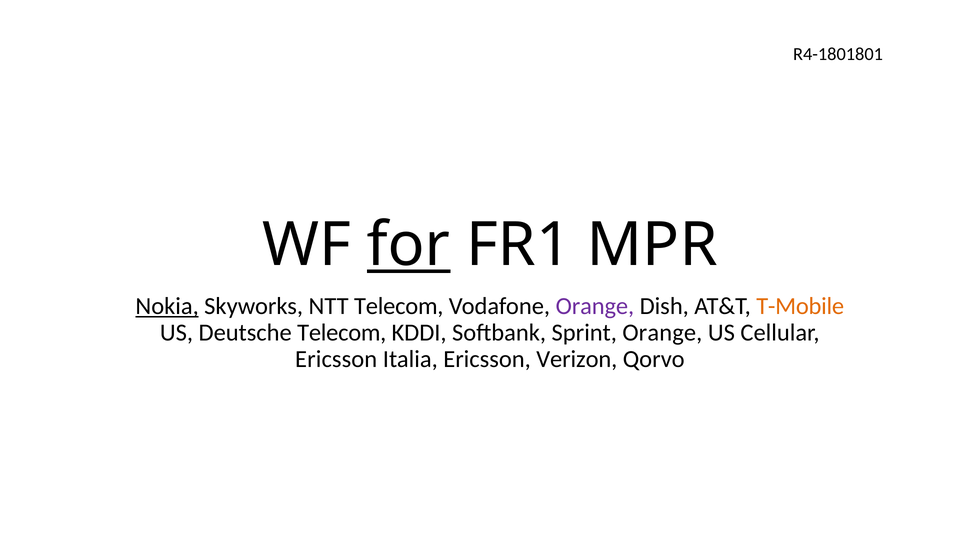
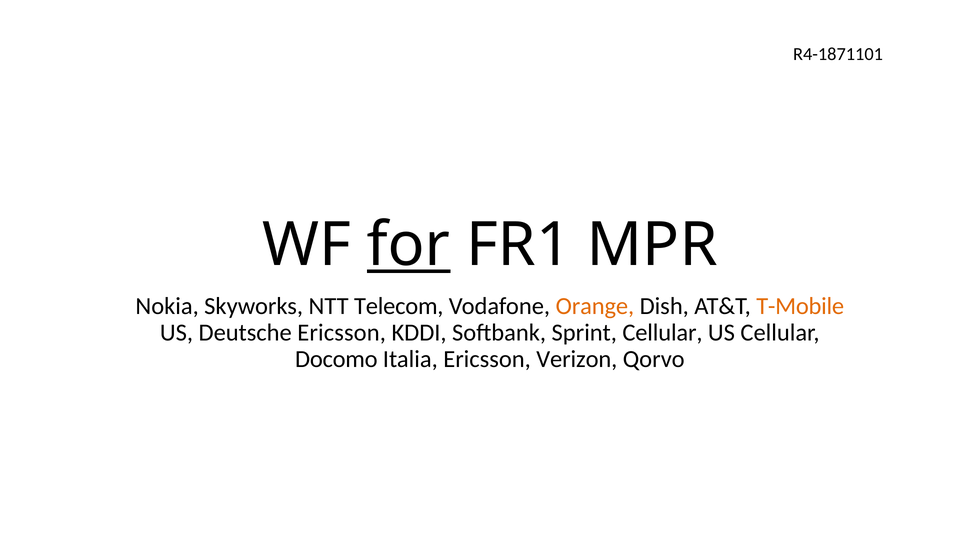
R4-1801801: R4-1801801 -> R4-1871101 (838, 54)
Nokia underline: present -> none (167, 306)
Orange colour: purple -> orange (595, 306)
Deutsche Telecom: Telecom -> Ericsson (342, 333)
Sprint Orange: Orange -> Cellular (662, 333)
Ericsson: Ericsson -> Docomo (336, 359)
